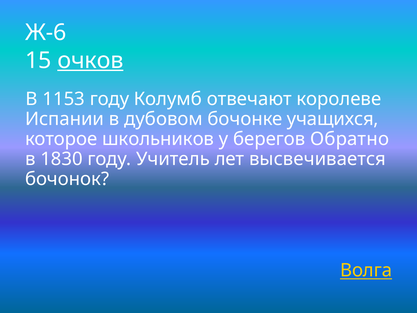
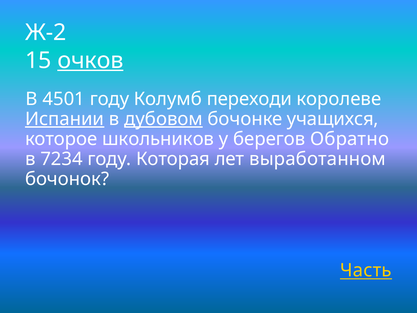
Ж-6: Ж-6 -> Ж-2 (46, 33)
1153: 1153 -> 4501 (64, 99)
отвечают: отвечают -> переходи (249, 99)
Испании underline: none -> present (65, 119)
дубовом underline: none -> present (164, 119)
1830: 1830 -> 7234 (62, 159)
Учитель: Учитель -> Которая (173, 159)
высвечивается: высвечивается -> выработанном (318, 159)
Волга: Волга -> Часть (366, 270)
